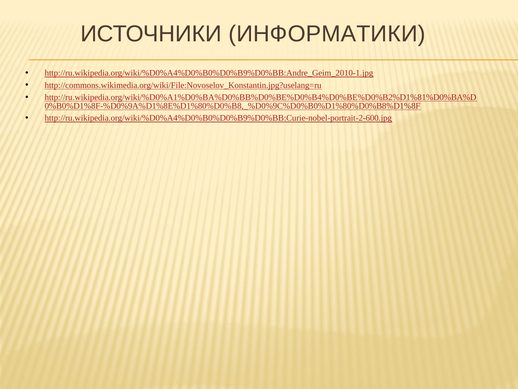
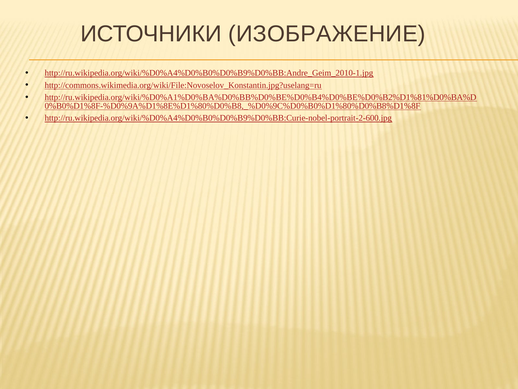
ИНФОРМАТИКИ: ИНФОРМАТИКИ -> ИЗОБРАЖЕНИЕ (327, 34)
